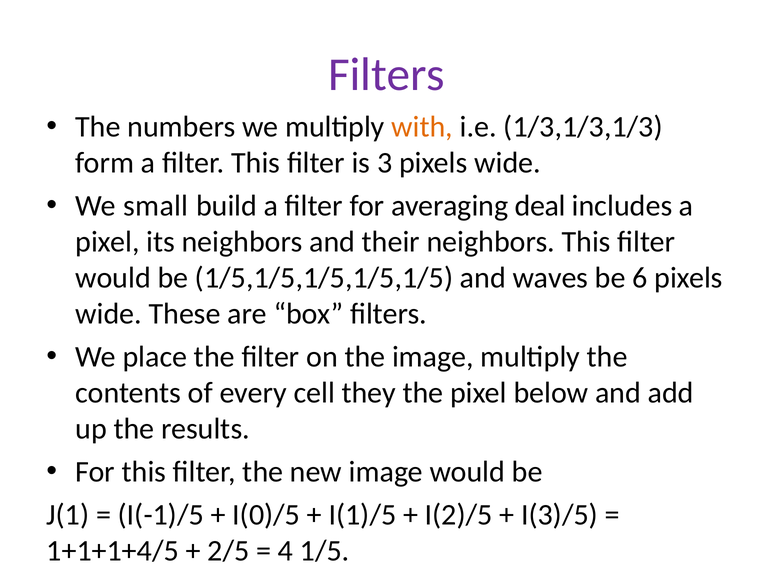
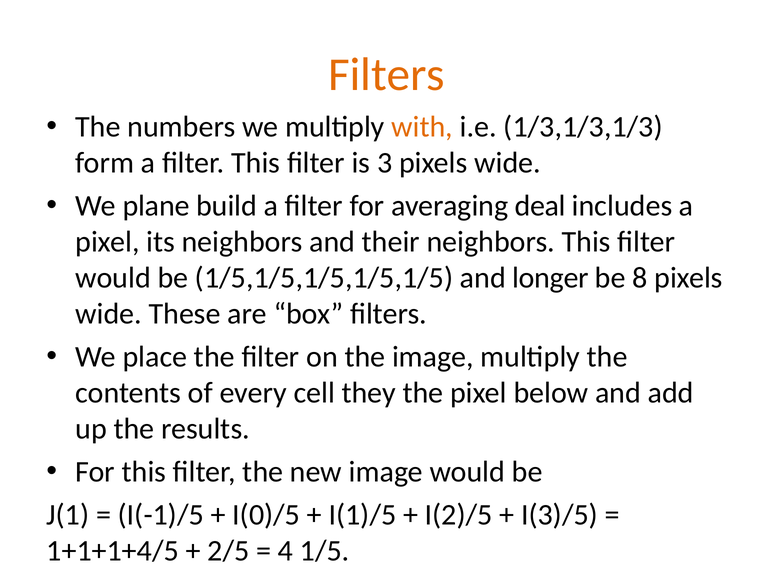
Filters colour: purple -> orange (387, 75)
small: small -> plane (156, 206)
waves: waves -> longer (550, 278)
6: 6 -> 8 (640, 278)
